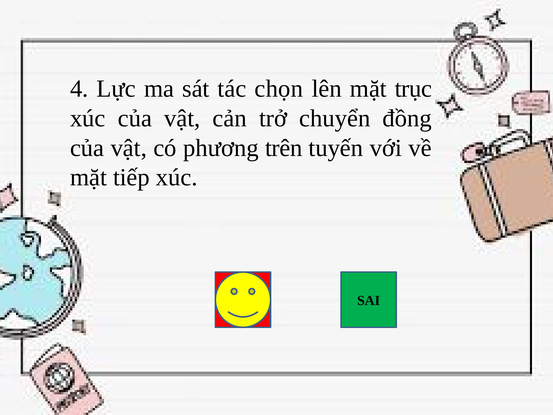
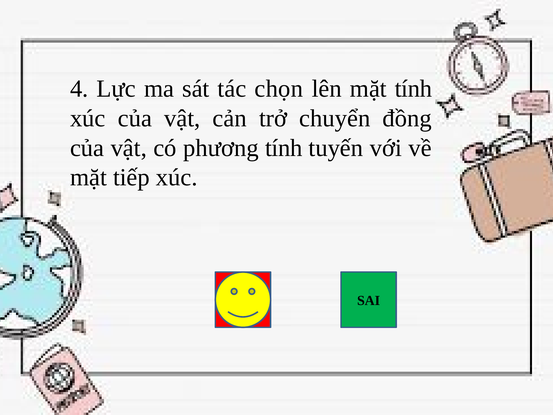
mặt trục: trục -> tính (413, 89)
phương trên: trên -> tính (284, 148)
